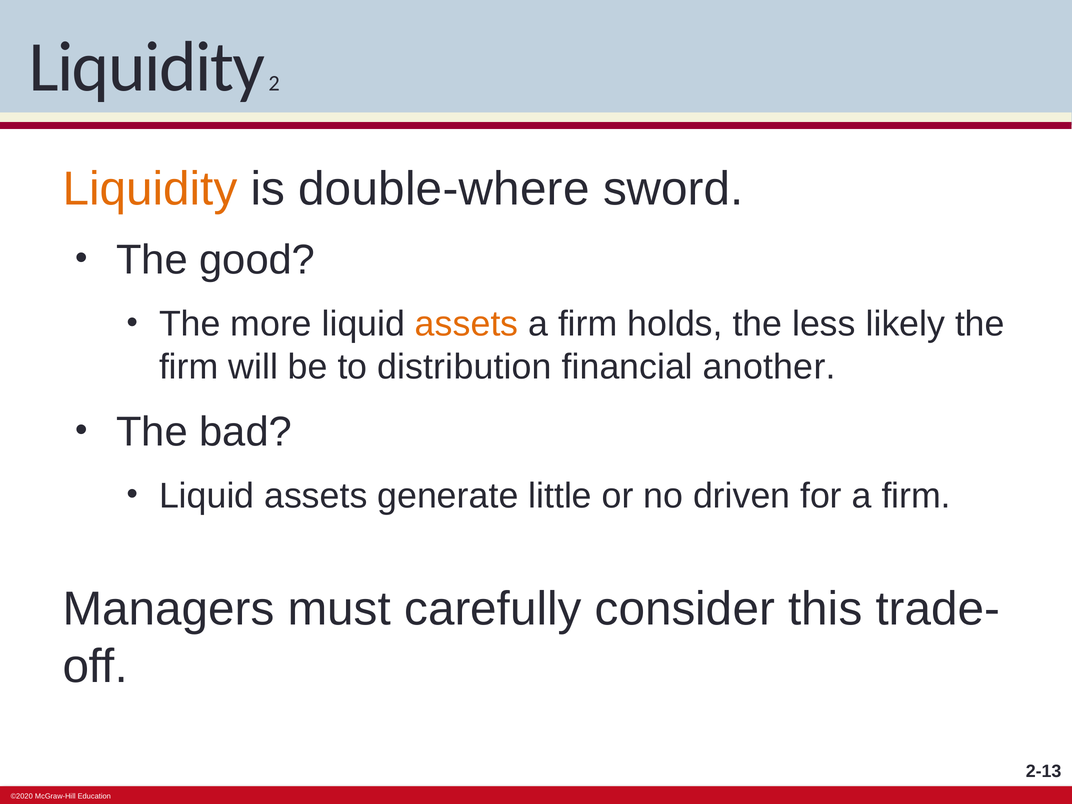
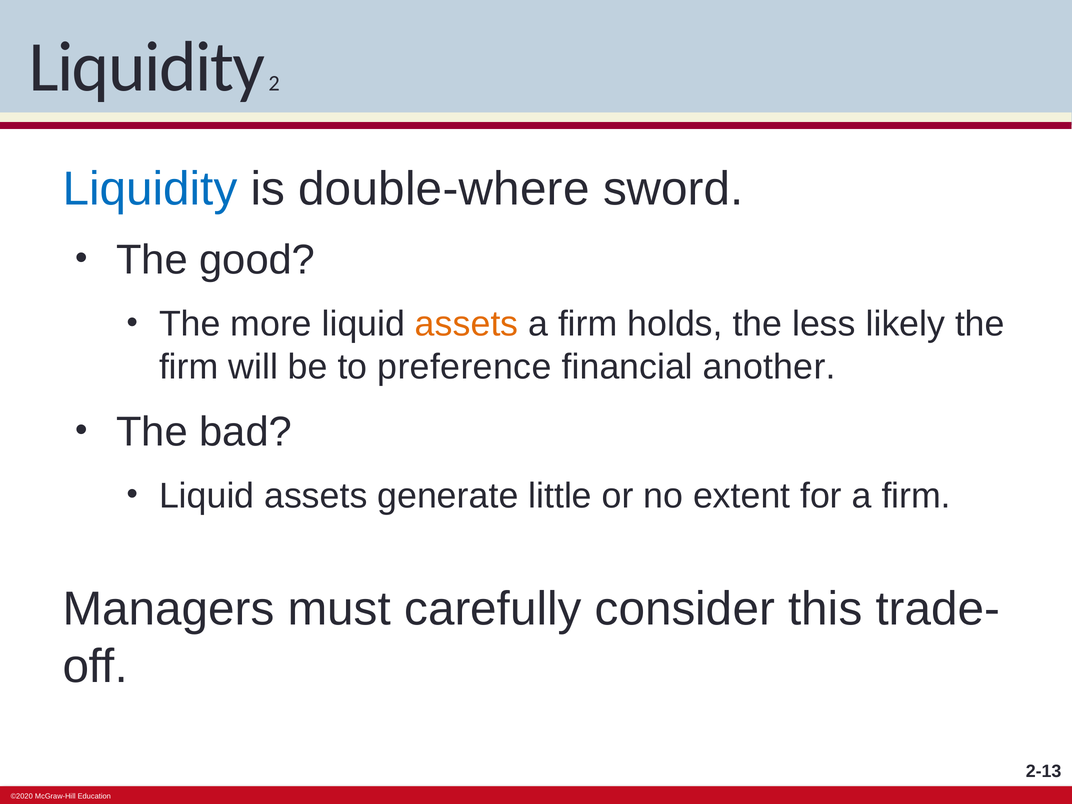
Liquidity colour: orange -> blue (150, 189)
distribution: distribution -> preference (464, 367)
driven: driven -> extent (742, 496)
